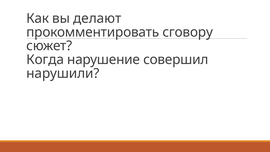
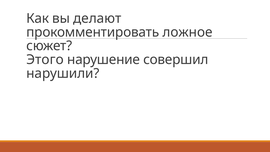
сговору: сговору -> ложное (188, 32)
Когда: Когда -> Этого (45, 60)
